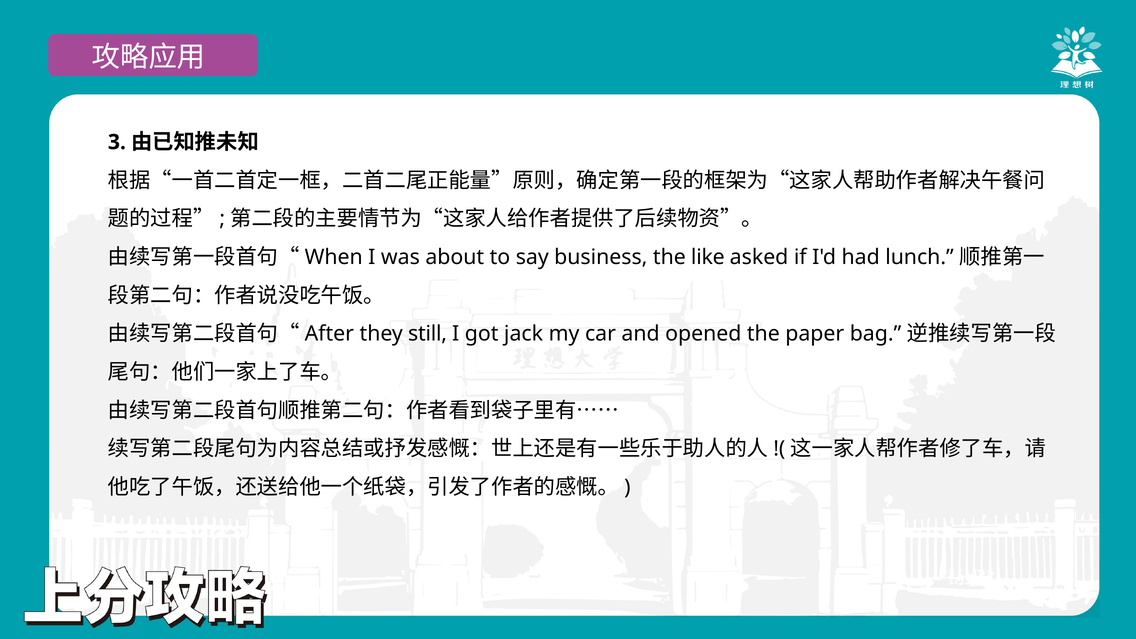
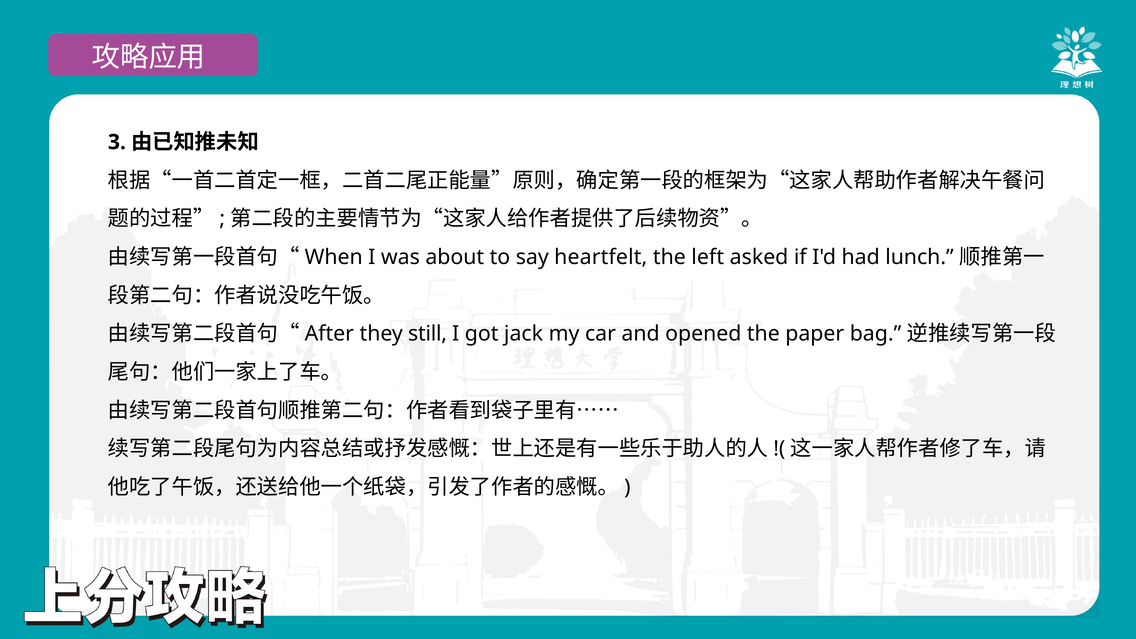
business: business -> heartfelt (601, 257)
like: like -> left (708, 257)
